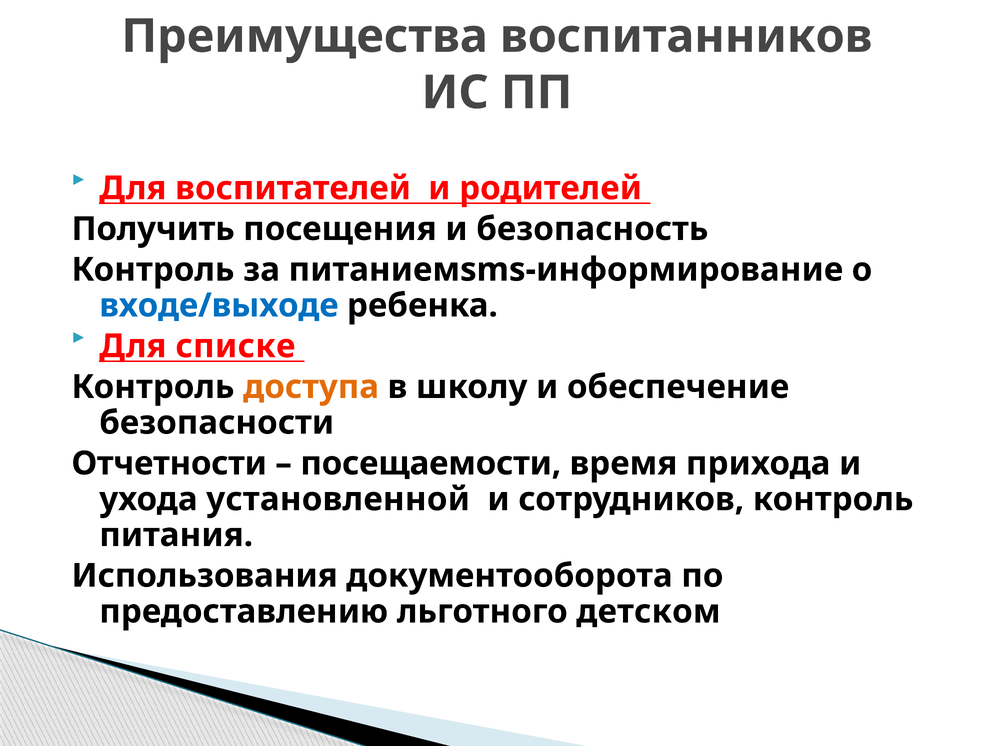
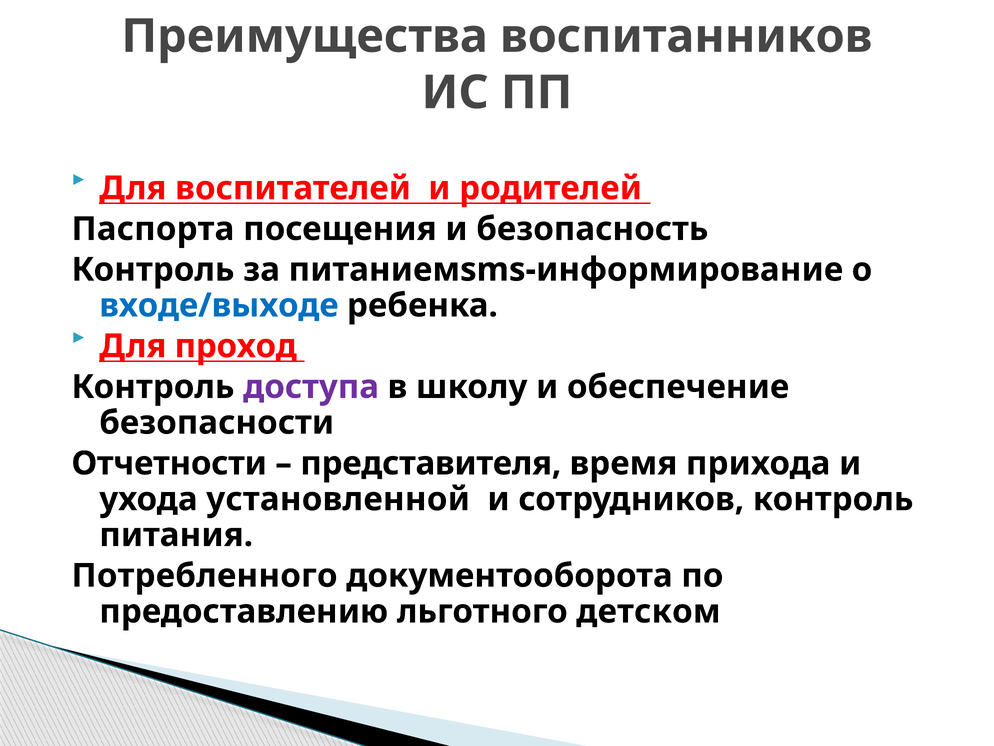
Получить: Получить -> Паспорта (153, 229)
списке: списке -> проход (236, 346)
доступа colour: orange -> purple (311, 387)
посещаемости: посещаемости -> представителя (431, 463)
Использования: Использования -> Потребленного (204, 575)
